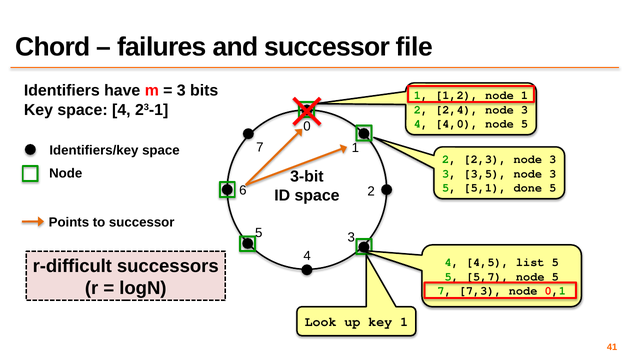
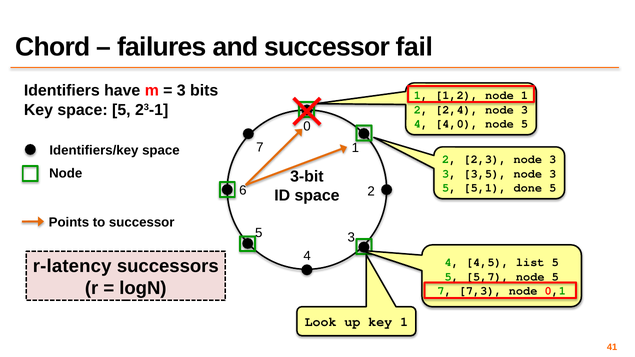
file: file -> fail (414, 47)
space 4: 4 -> 5 (121, 110)
r-difficult: r-difficult -> r-latency (72, 266)
